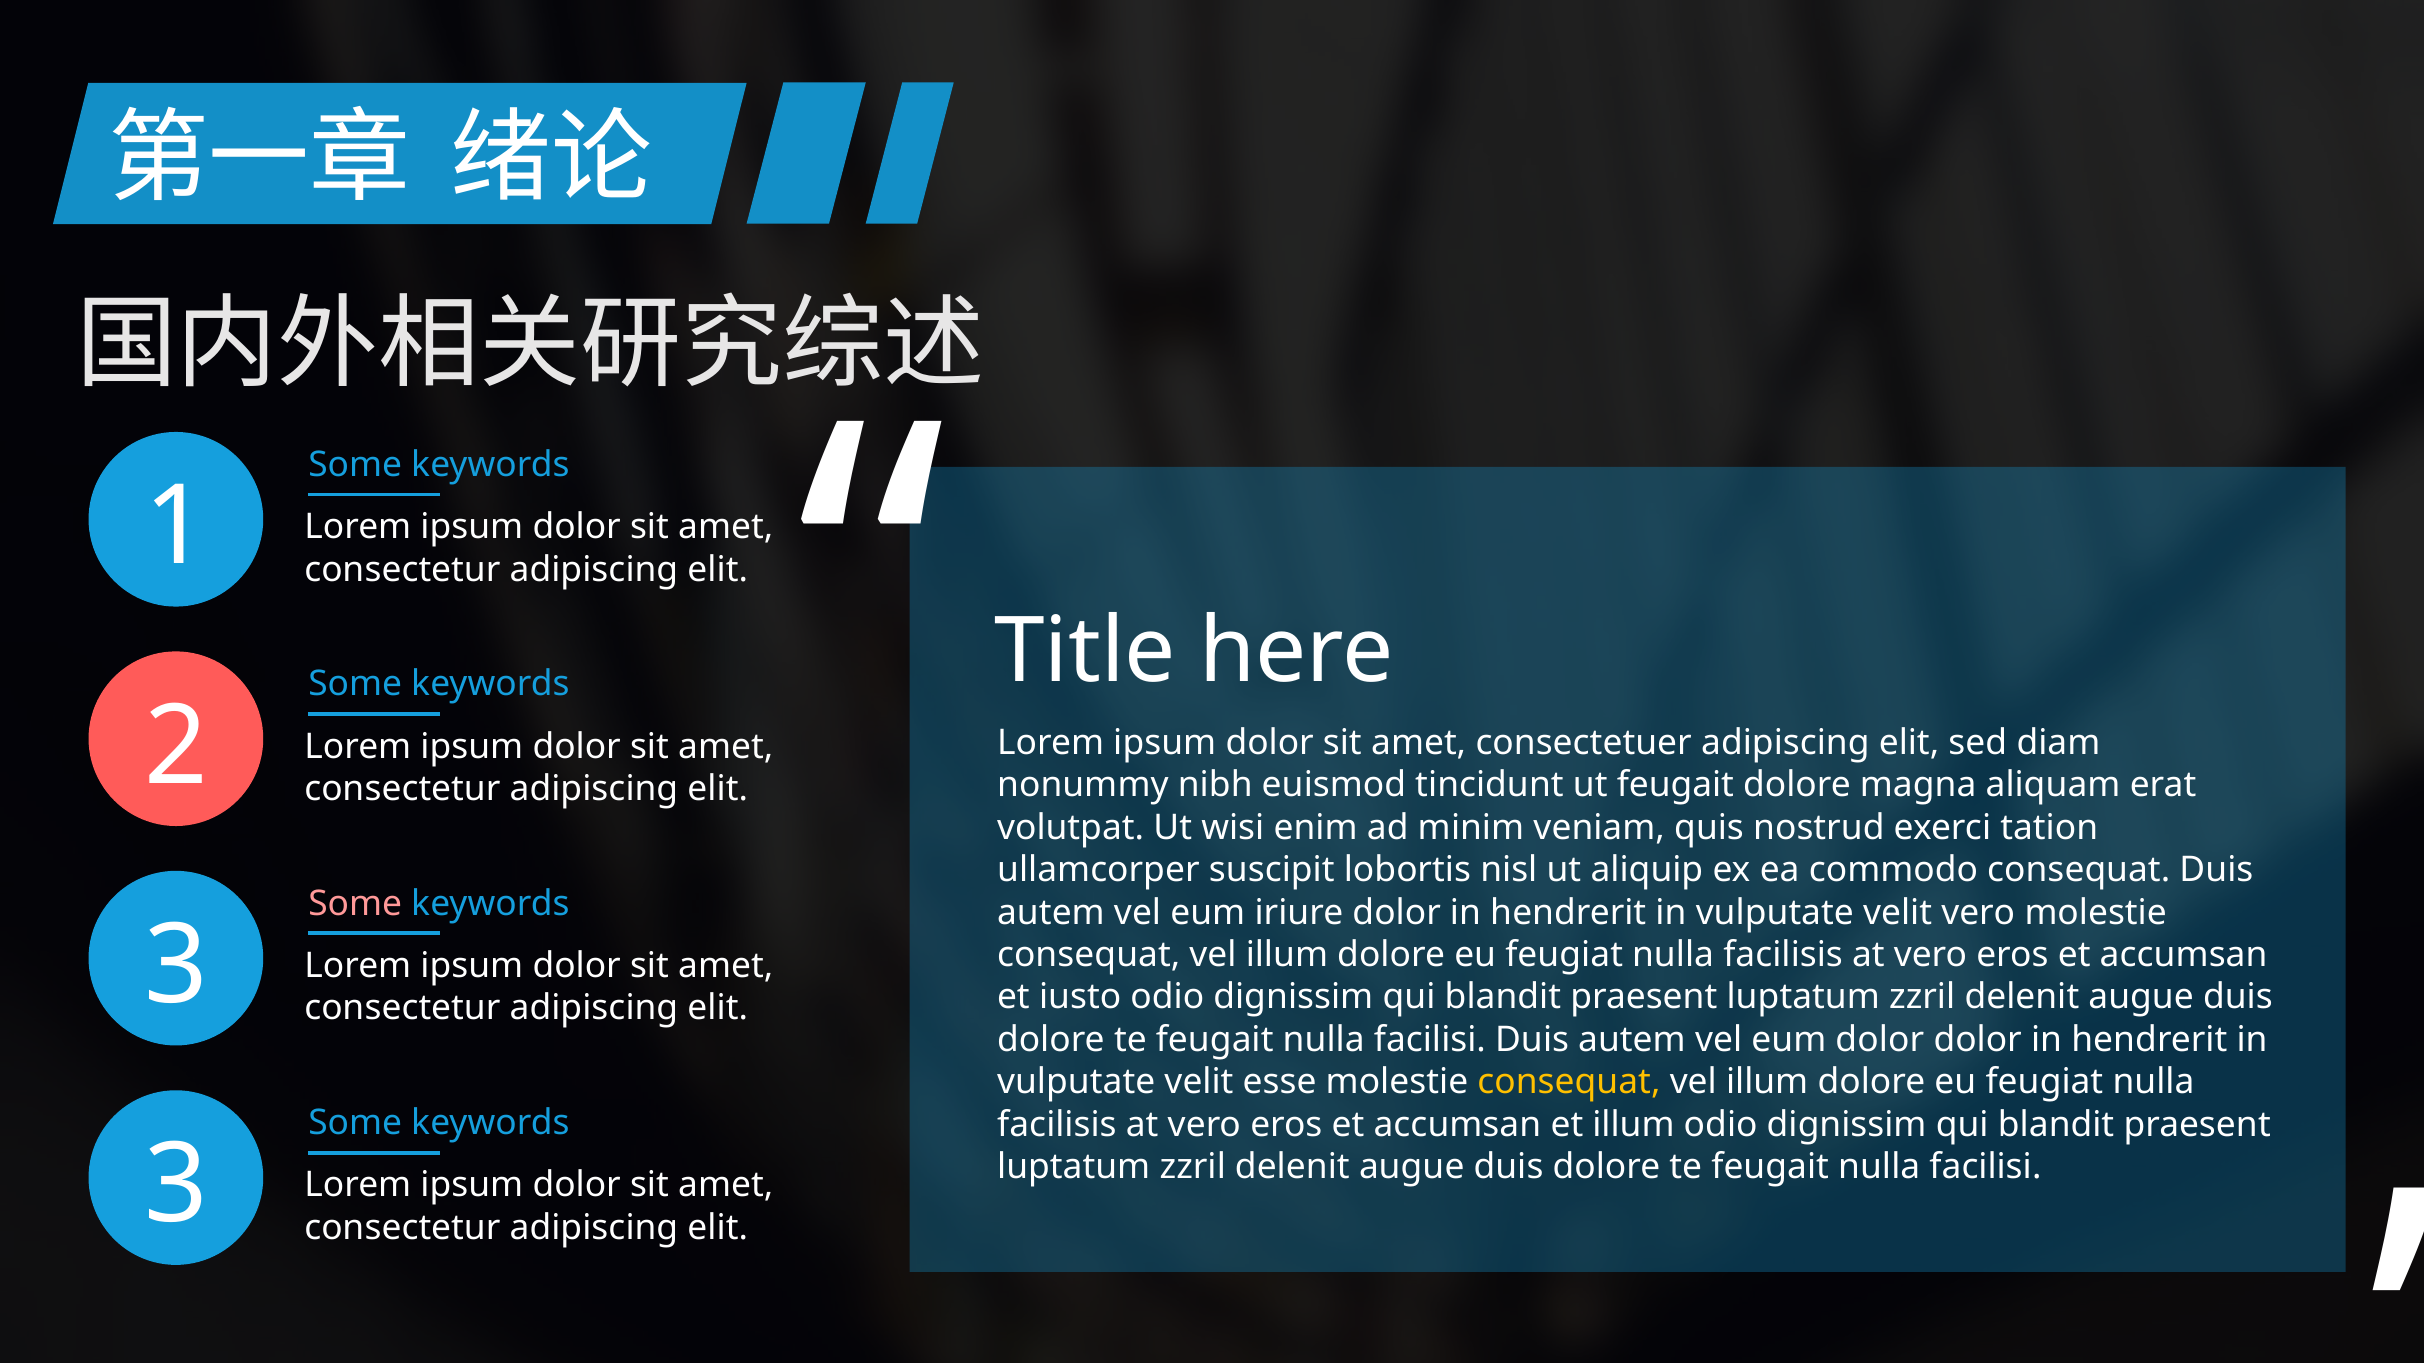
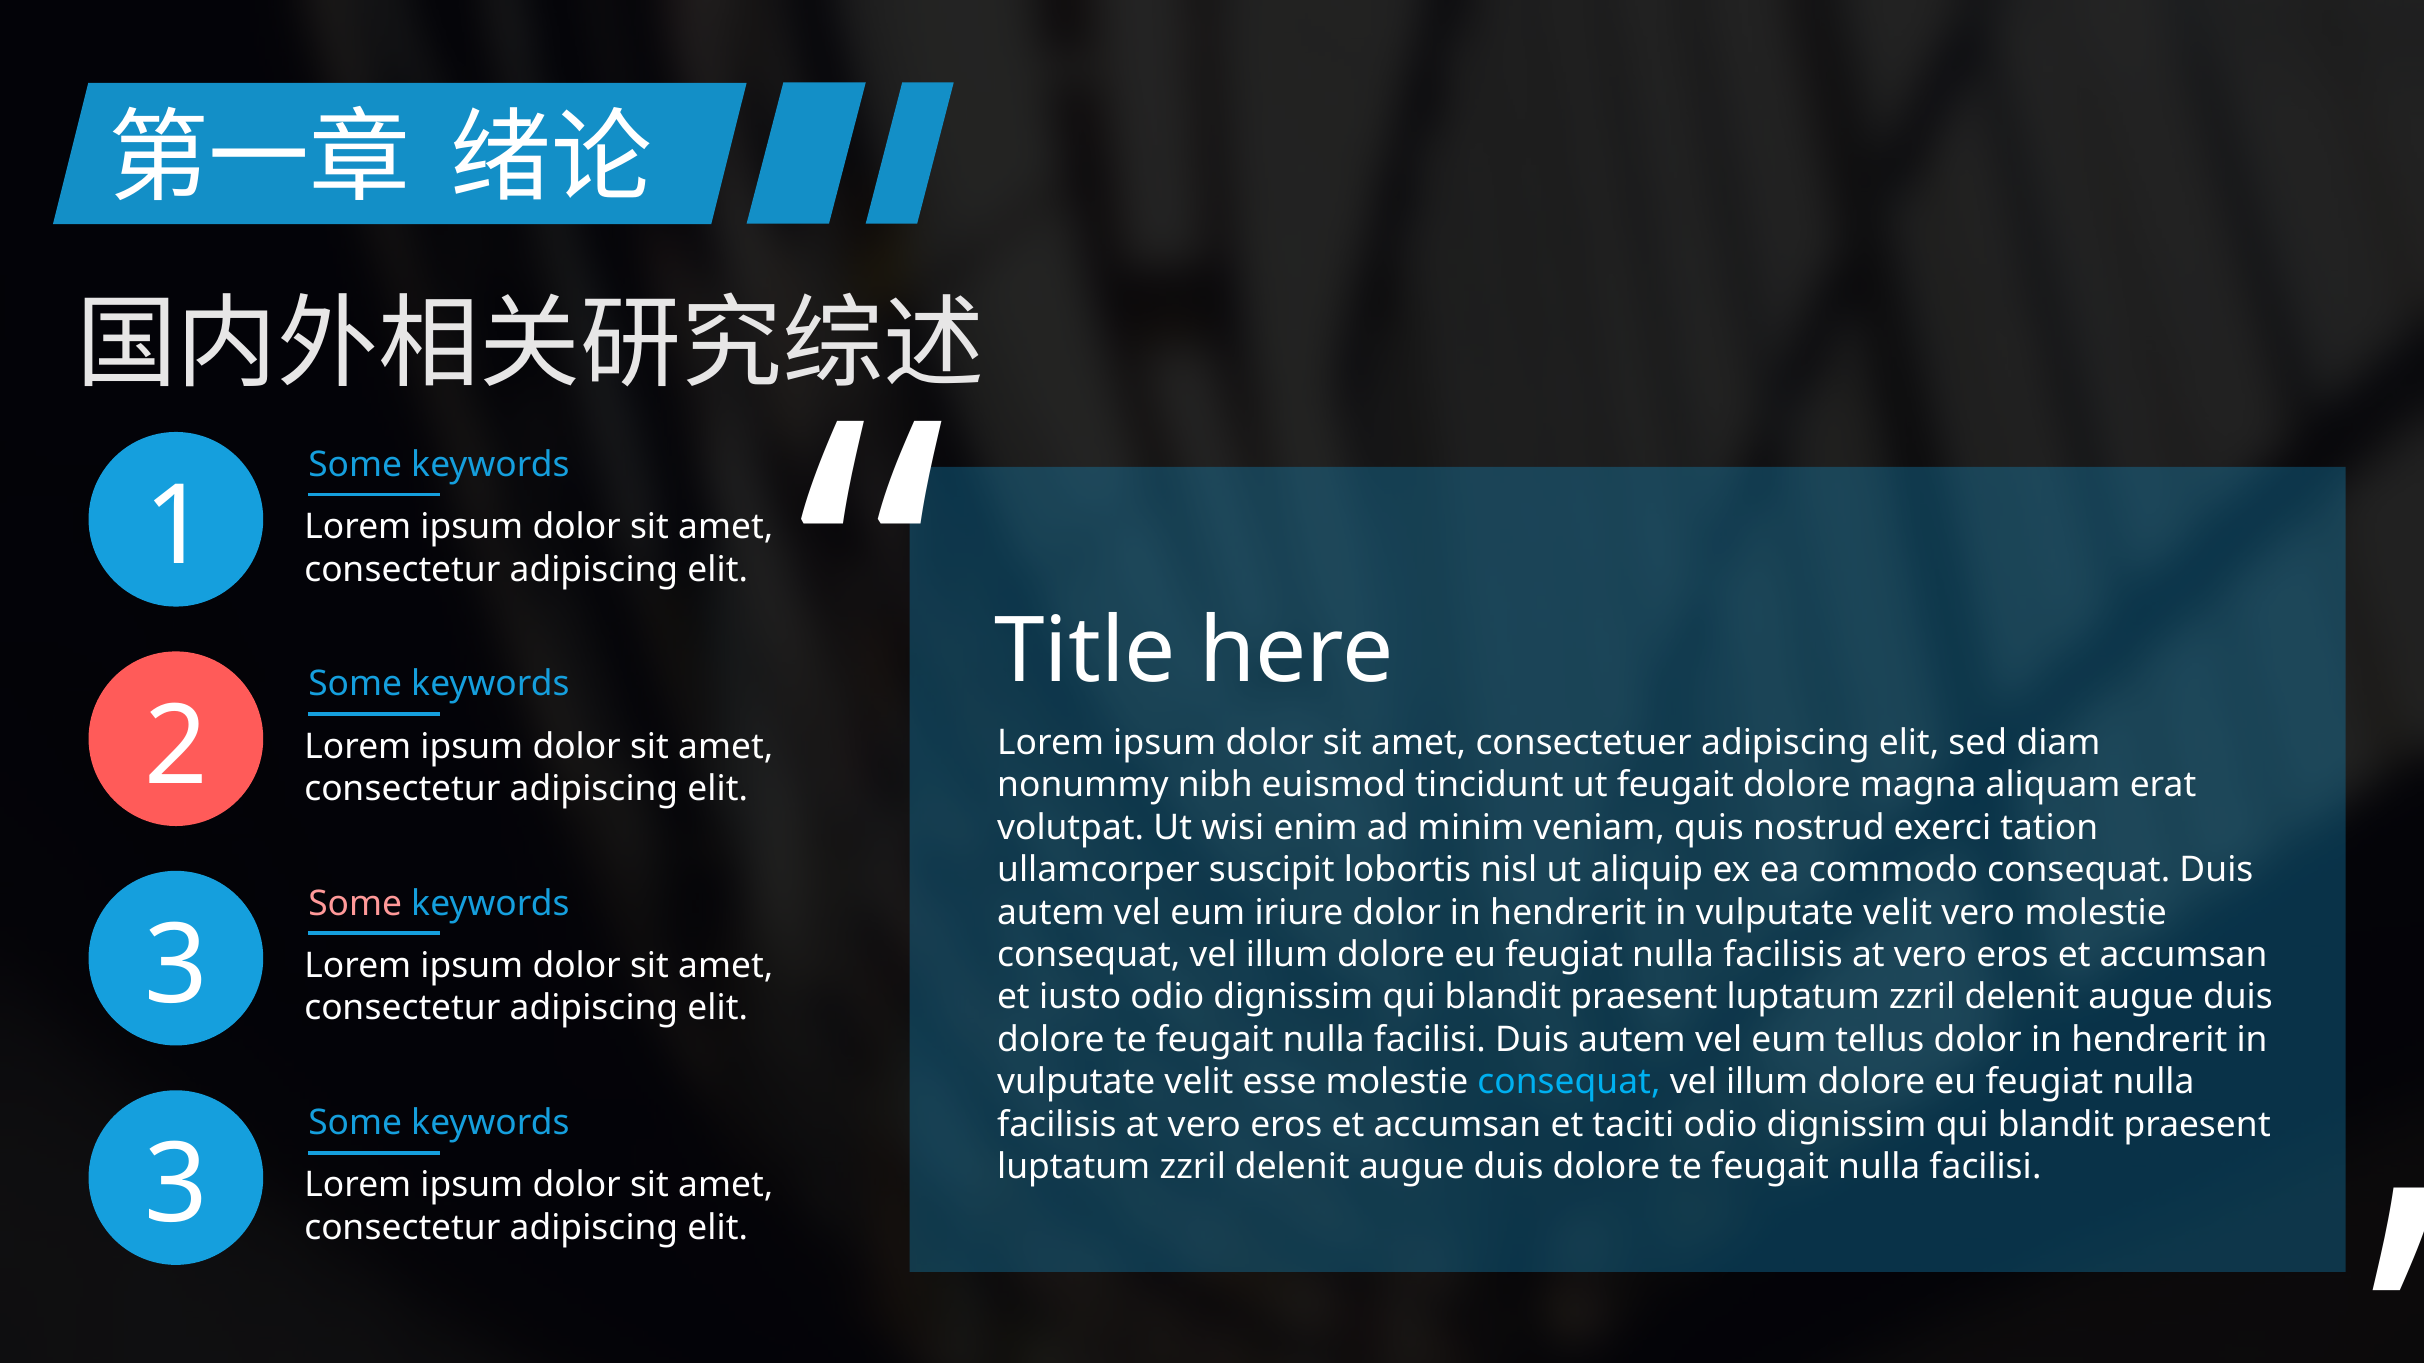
eum dolor: dolor -> tellus (1880, 1040)
consequat colour: yellow -> light blue (1569, 1082)
et illum: illum -> taciti (1633, 1125)
